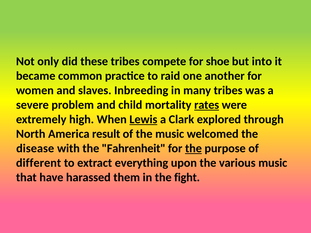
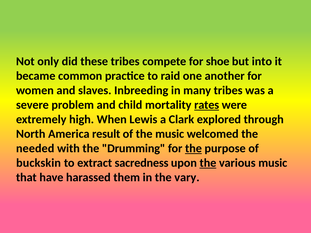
Lewis underline: present -> none (143, 120)
disease: disease -> needed (35, 149)
Fahrenheit: Fahrenheit -> Drumming (134, 149)
different: different -> buckskin (39, 163)
everything: everything -> sacredness (142, 163)
the underline: none -> present (208, 163)
fight: fight -> vary (187, 178)
